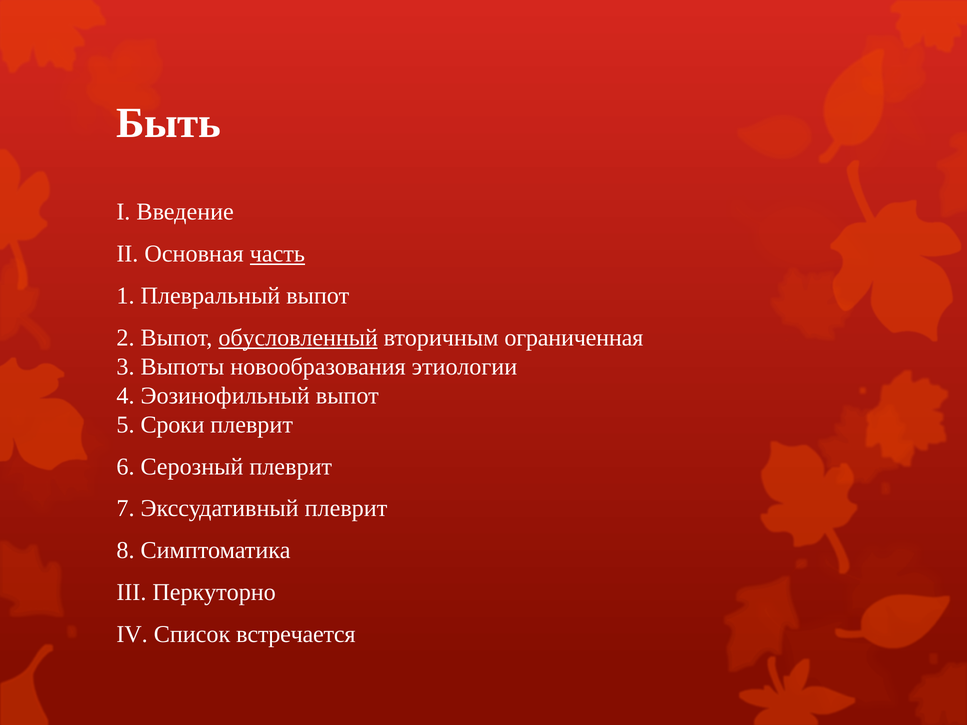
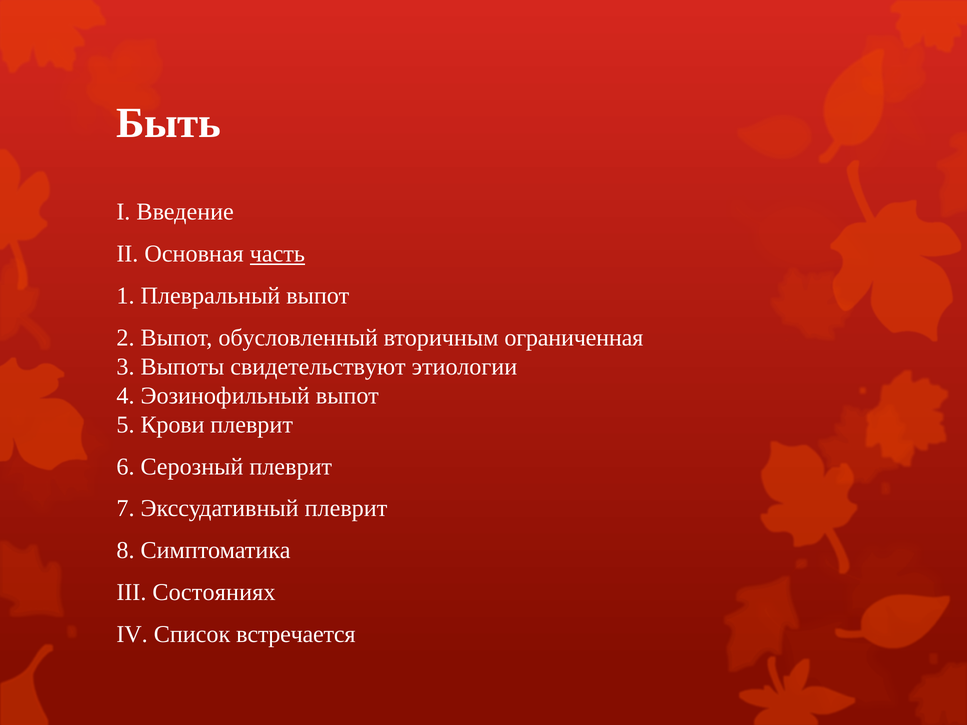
обусловленный underline: present -> none (298, 338)
новообразования: новообразования -> свидетельствуют (318, 367)
Сроки: Сроки -> Крови (173, 425)
Перкуторно: Перкуторно -> Состояниях (214, 592)
